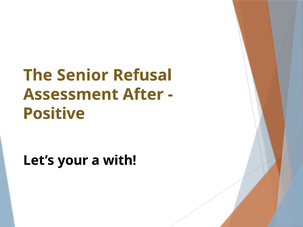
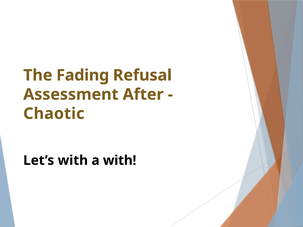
Senior: Senior -> Fading (83, 75)
Positive: Positive -> Chaotic (54, 114)
Let’s your: your -> with (73, 161)
